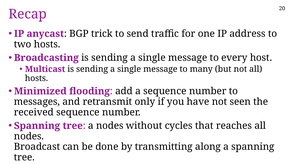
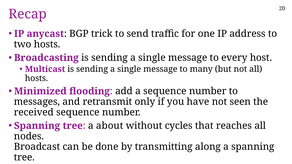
a nodes: nodes -> about (110, 126)
